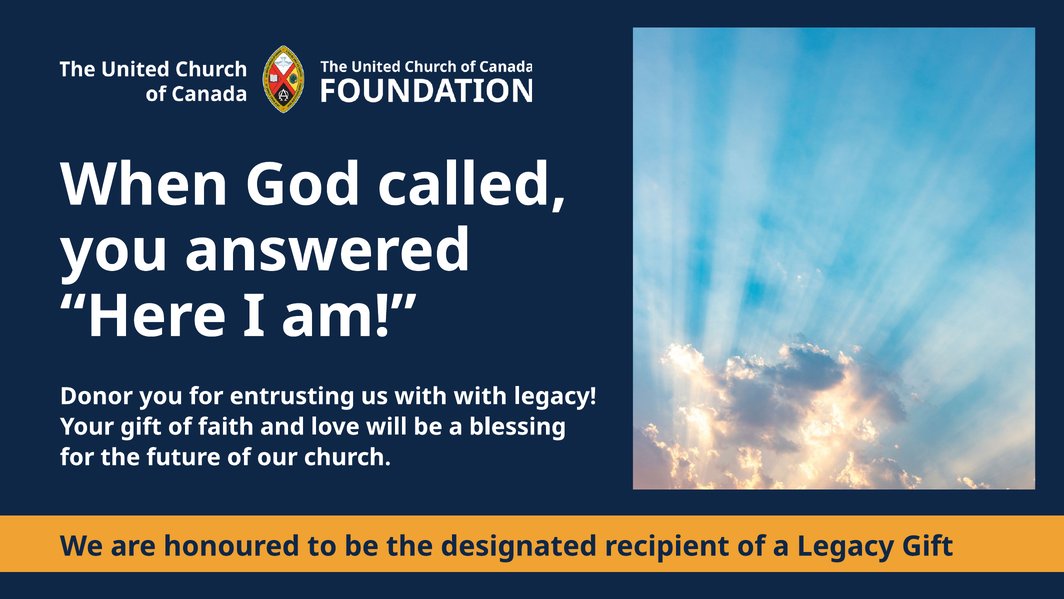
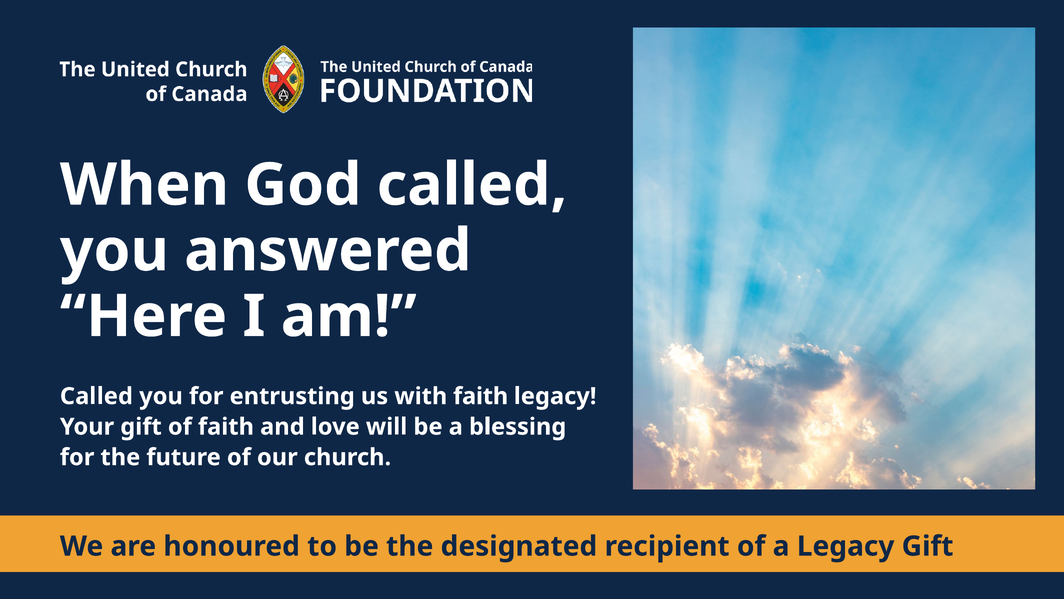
Donor: Donor -> Called (96, 396)
with with: with -> faith (481, 396)
